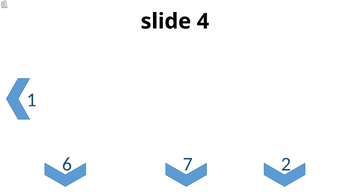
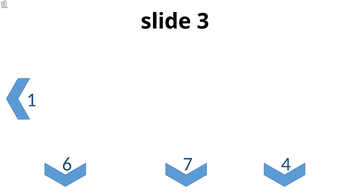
4: 4 -> 3 (203, 21)
2: 2 -> 4 (286, 164)
